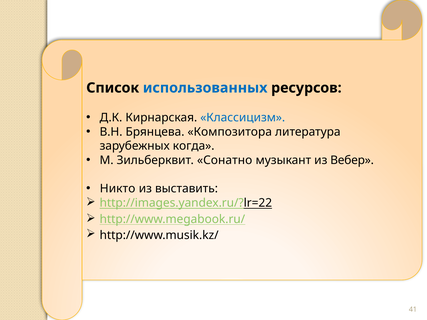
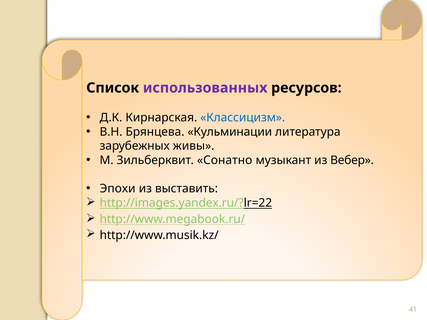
использованных colour: blue -> purple (205, 88)
Композитора: Композитора -> Кульминации (230, 132)
когда: когда -> живы (194, 146)
Никто: Никто -> Эпохи (118, 189)
